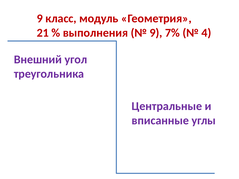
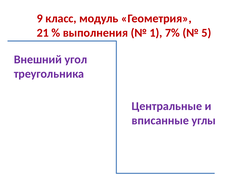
9: 9 -> 1 (156, 33)
4: 4 -> 5 (206, 33)
